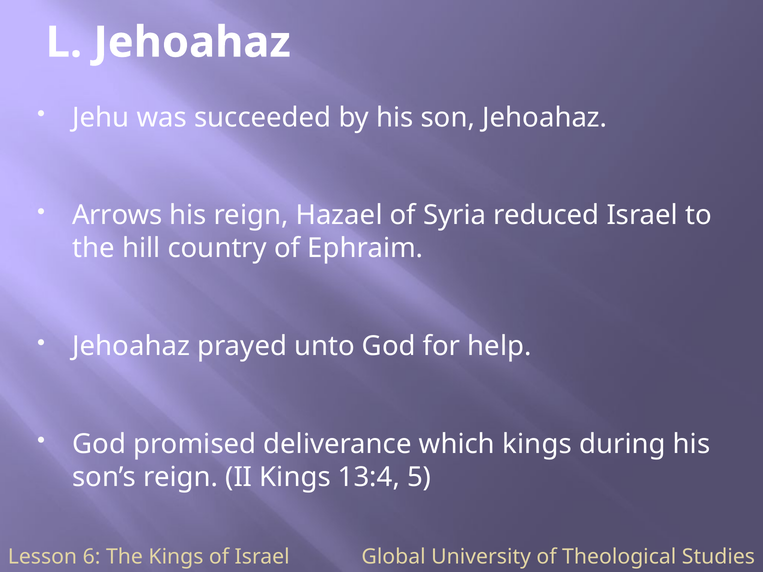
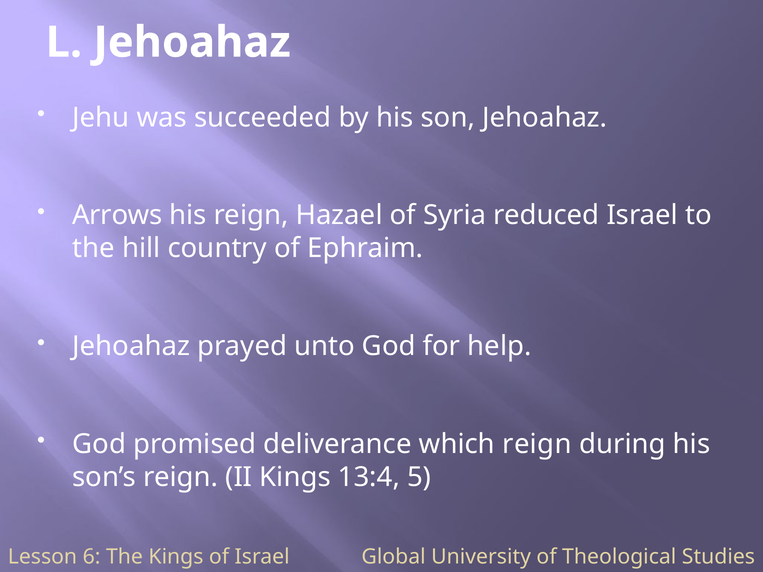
which kings: kings -> reign (537, 444)
